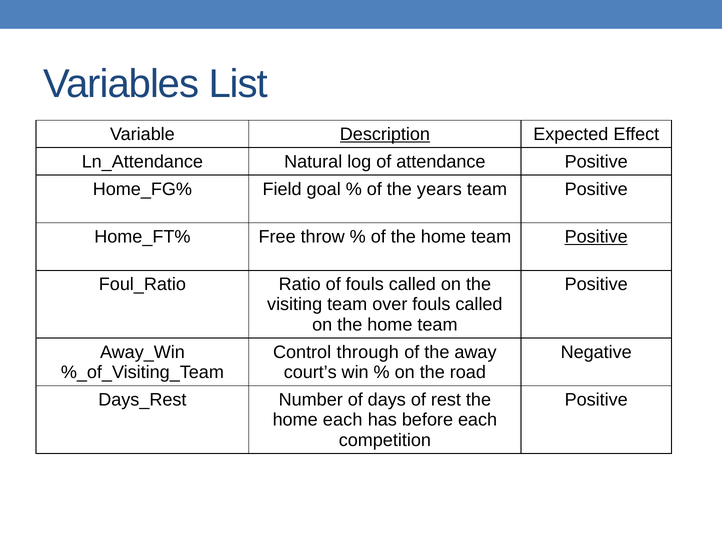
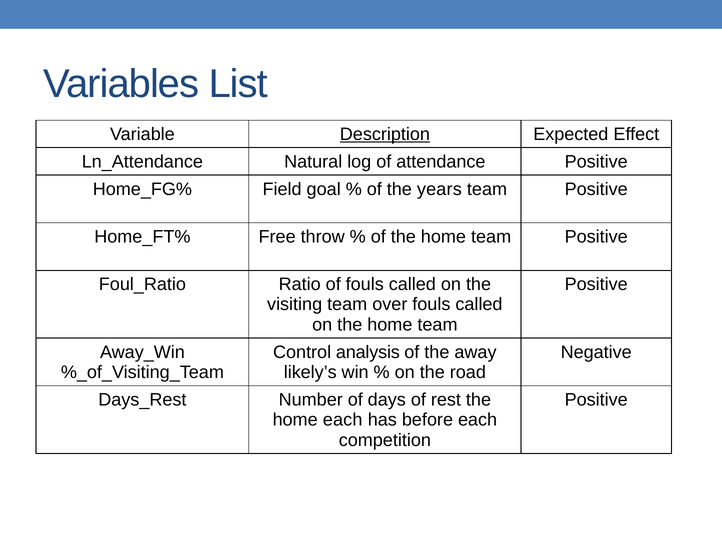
Positive underline: present -> none (596, 237)
through: through -> analysis (368, 352)
court’s: court’s -> likely’s (310, 373)
